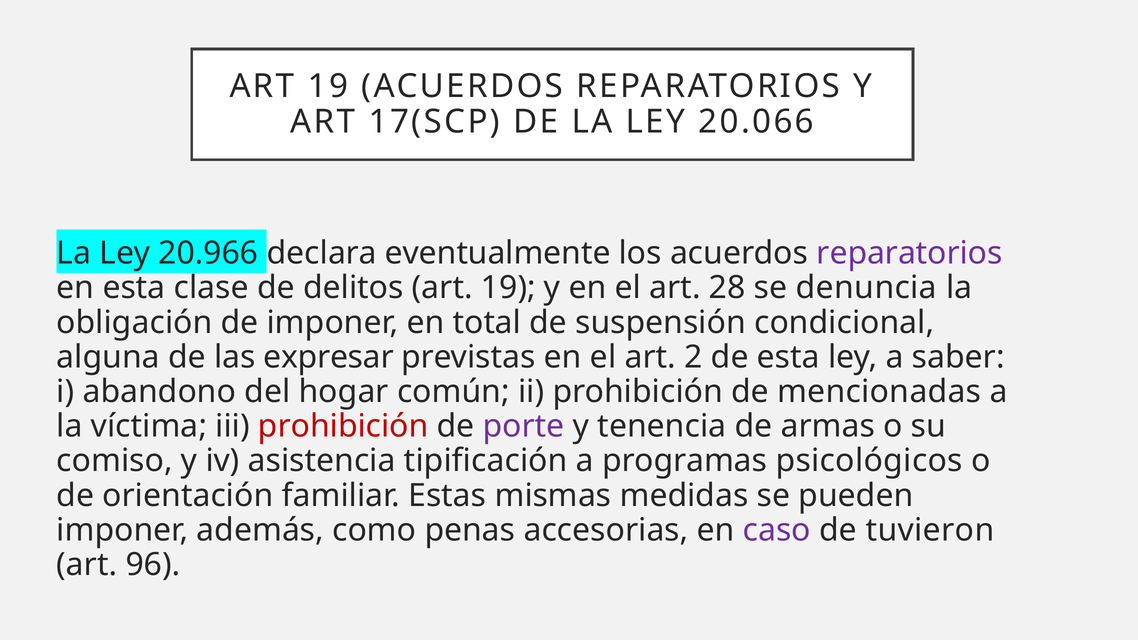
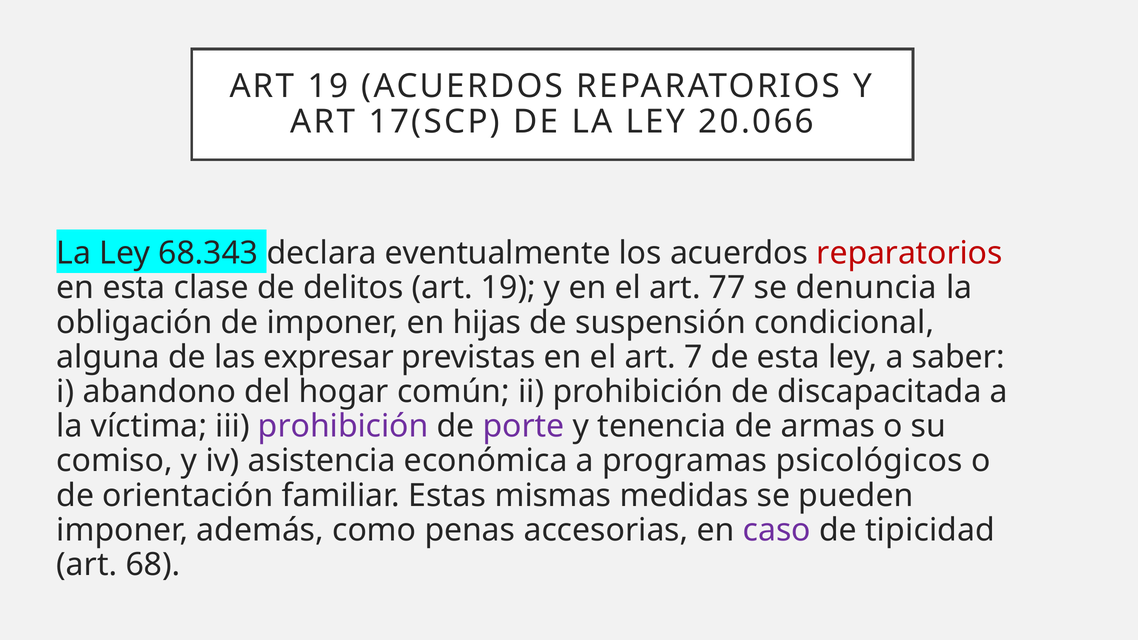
20.966: 20.966 -> 68.343 (208, 253)
reparatorios colour: purple -> red (909, 253)
28: 28 -> 77 (727, 288)
total: total -> hijas (487, 323)
2: 2 -> 7 (693, 357)
mencionadas: mencionadas -> discapacitada (879, 392)
prohibición colour: red -> purple (343, 426)
tipificación: tipificación -> económica (486, 461)
tuvieron: tuvieron -> tipicidad (930, 530)
96: 96 -> 68 (153, 565)
